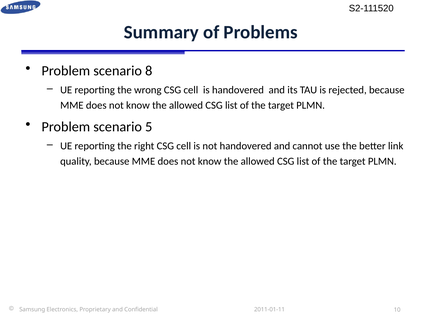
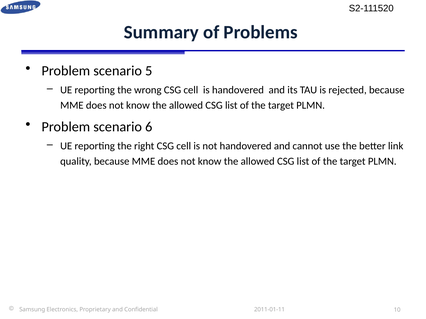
8: 8 -> 5 (149, 71)
5: 5 -> 6 (149, 127)
